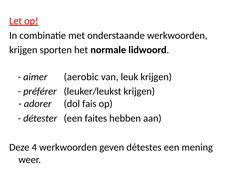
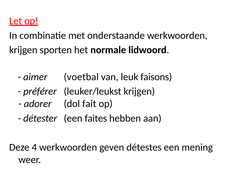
aerobic: aerobic -> voetbal (81, 77)
leuk krijgen: krijgen -> faisons (156, 77)
fais: fais -> fait (89, 103)
